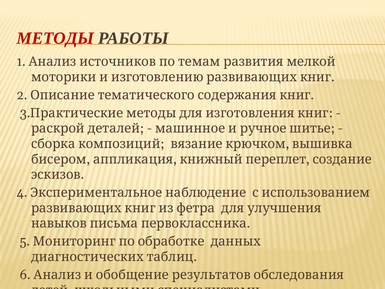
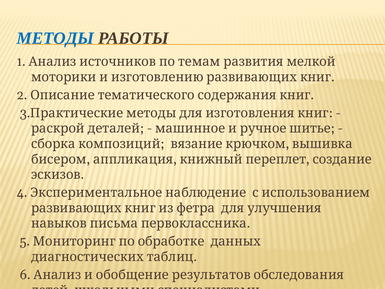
МЕТОДЫ colour: red -> blue (55, 38)
